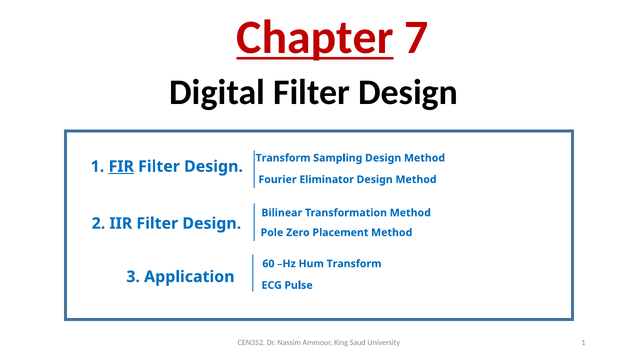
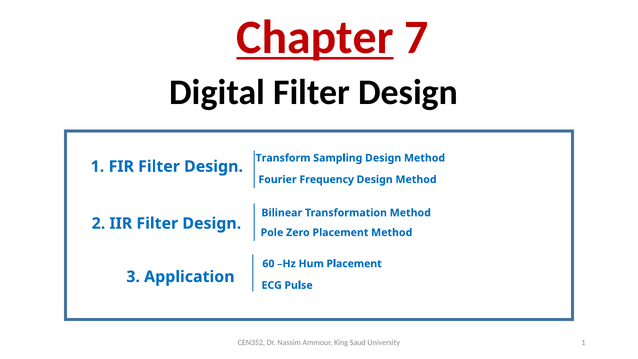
FIR underline: present -> none (121, 166)
Eliminator: Eliminator -> Frequency (327, 179)
Hum Transform: Transform -> Placement (354, 264)
